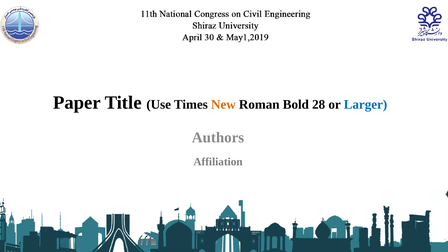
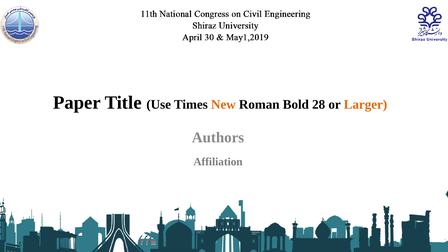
Larger colour: blue -> orange (365, 105)
